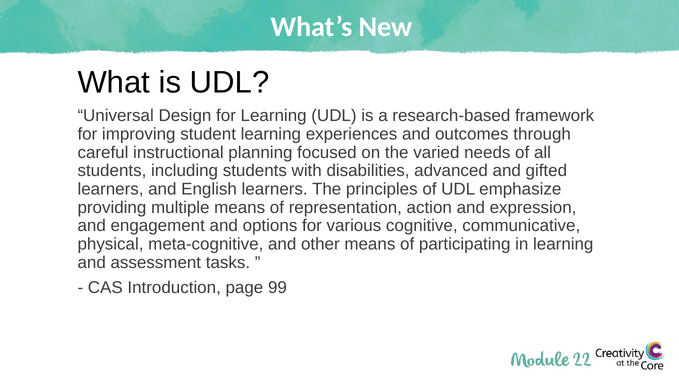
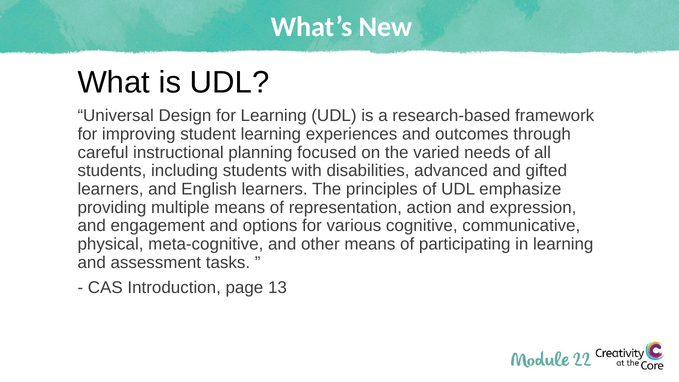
99: 99 -> 13 (277, 288)
